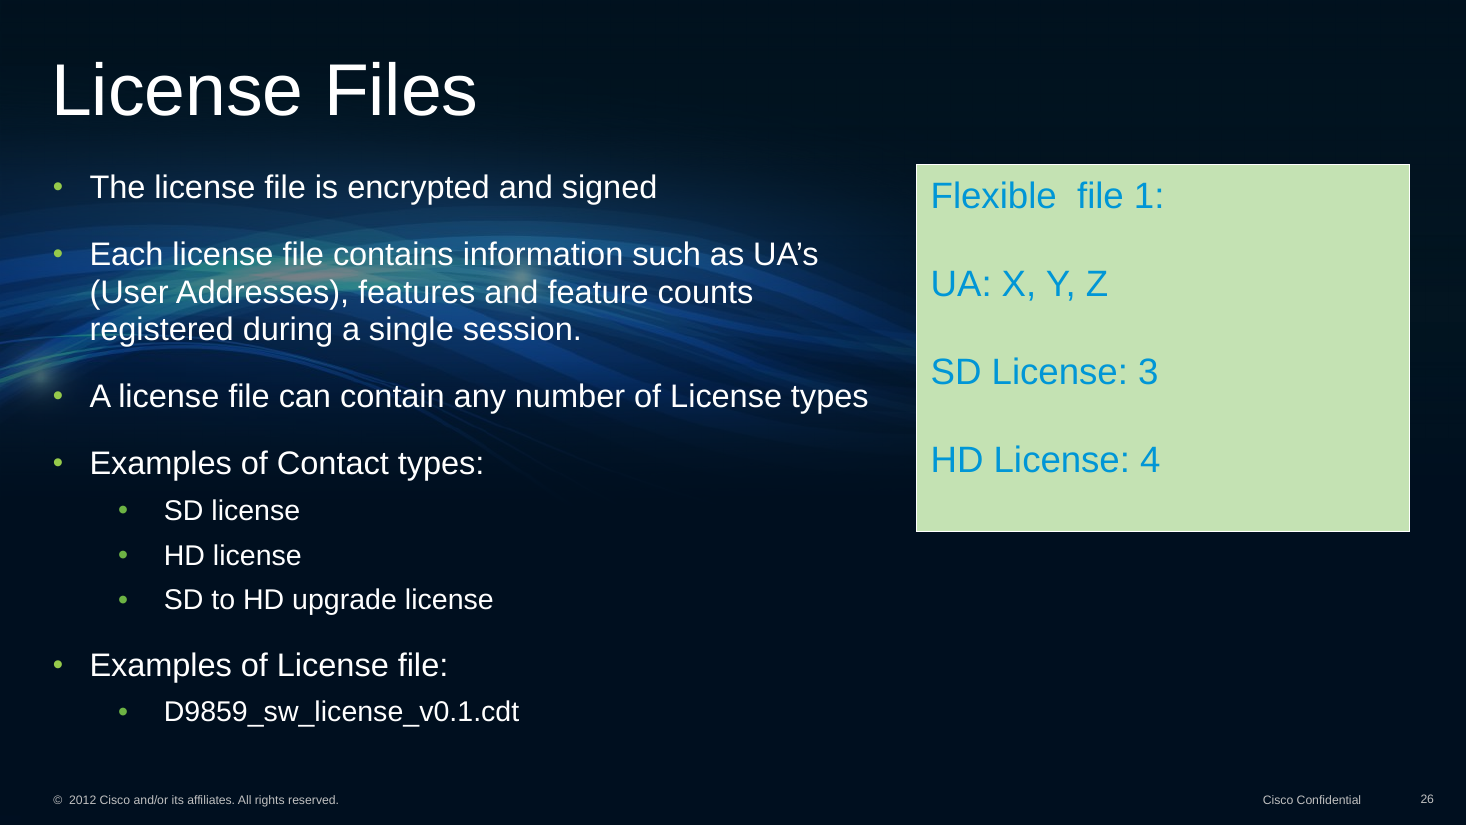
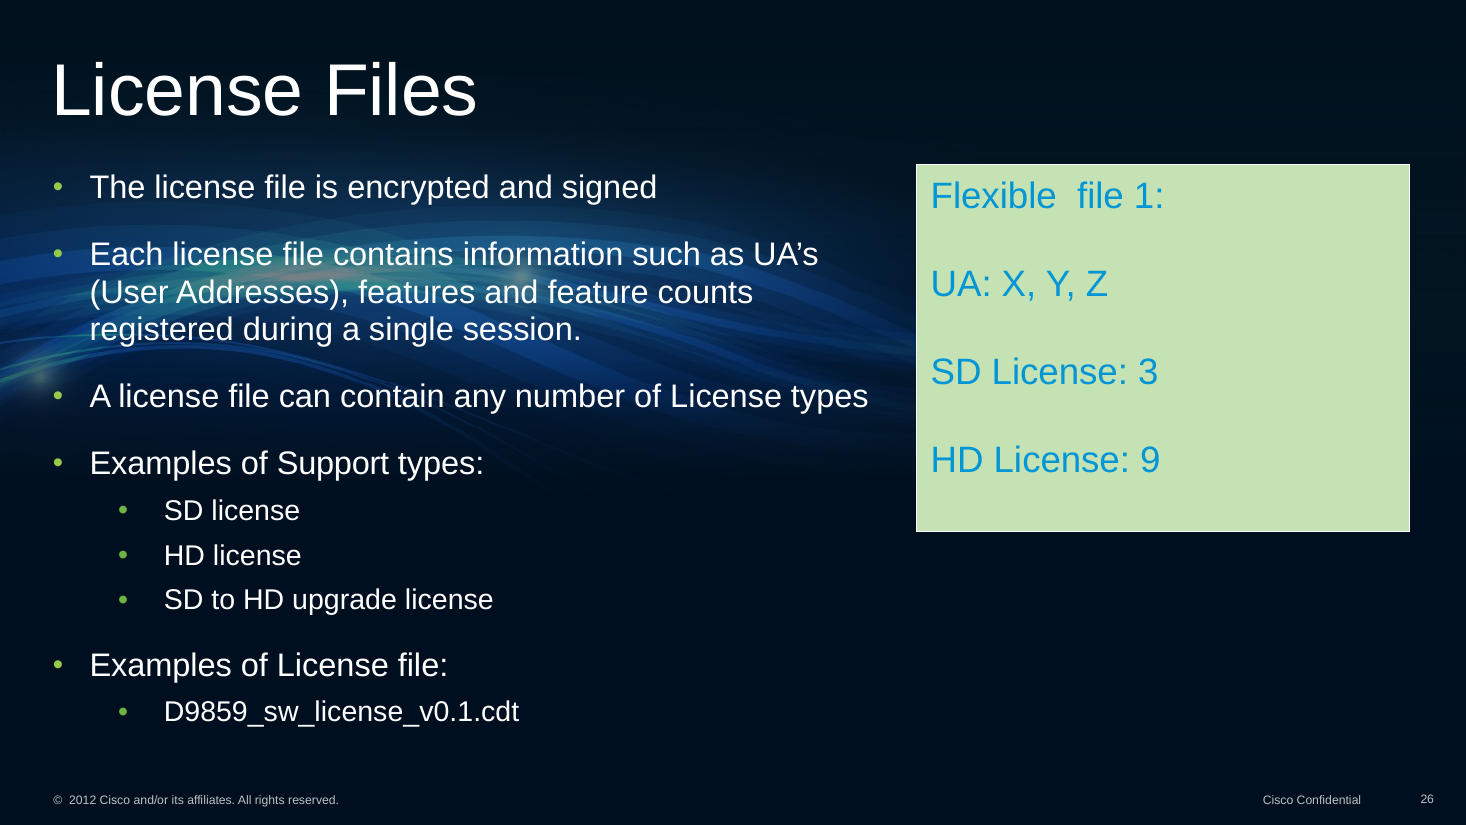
4: 4 -> 9 (1150, 461)
Contact: Contact -> Support (333, 464)
